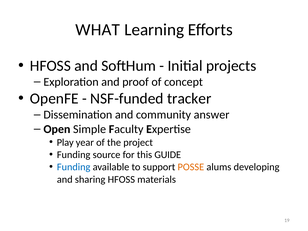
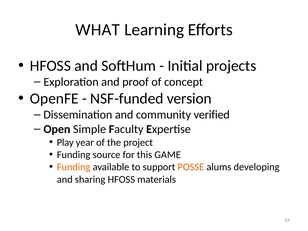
tracker: tracker -> version (189, 99)
answer: answer -> verified (212, 115)
GUIDE: GUIDE -> GAME (168, 155)
Funding colour: blue -> orange (74, 167)
